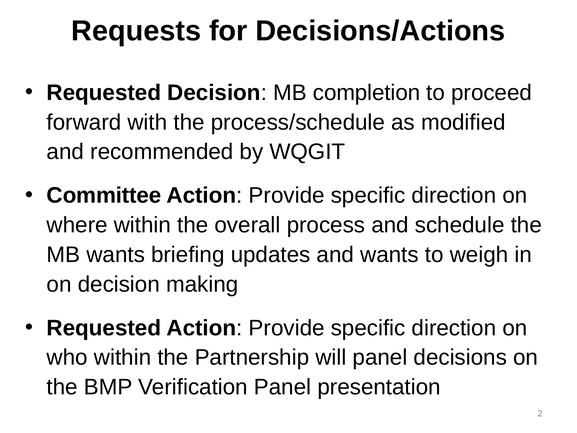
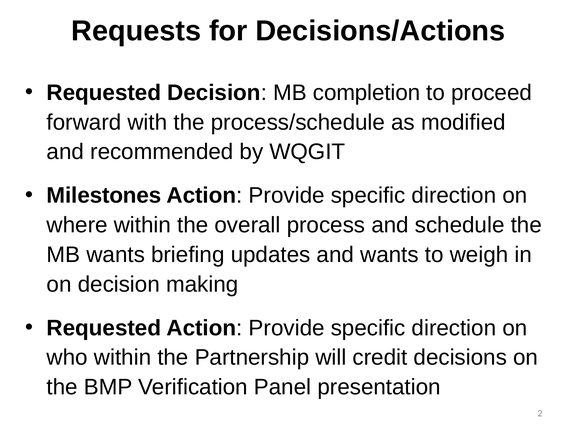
Committee: Committee -> Milestones (104, 195)
will panel: panel -> credit (380, 357)
